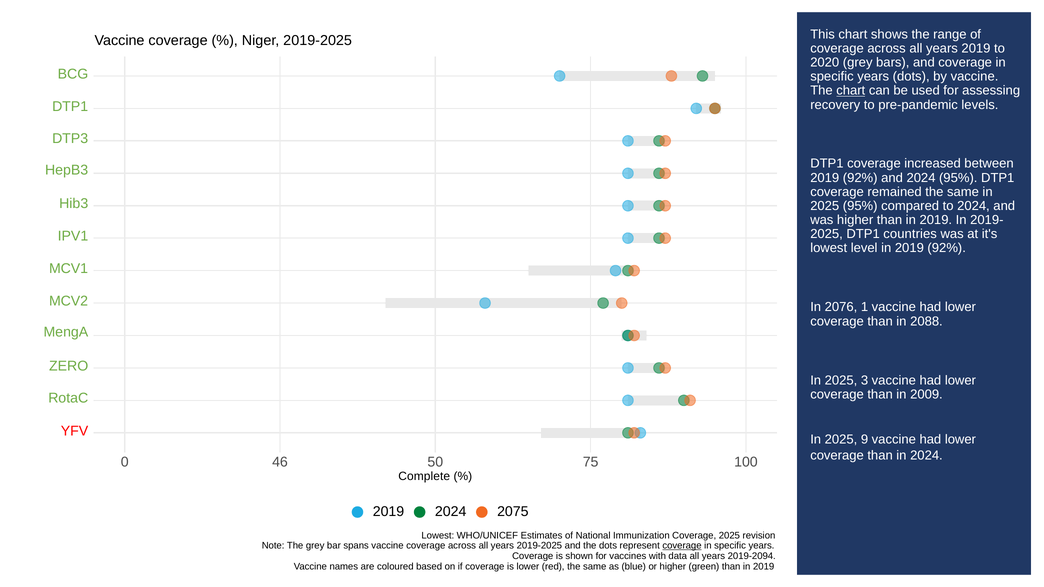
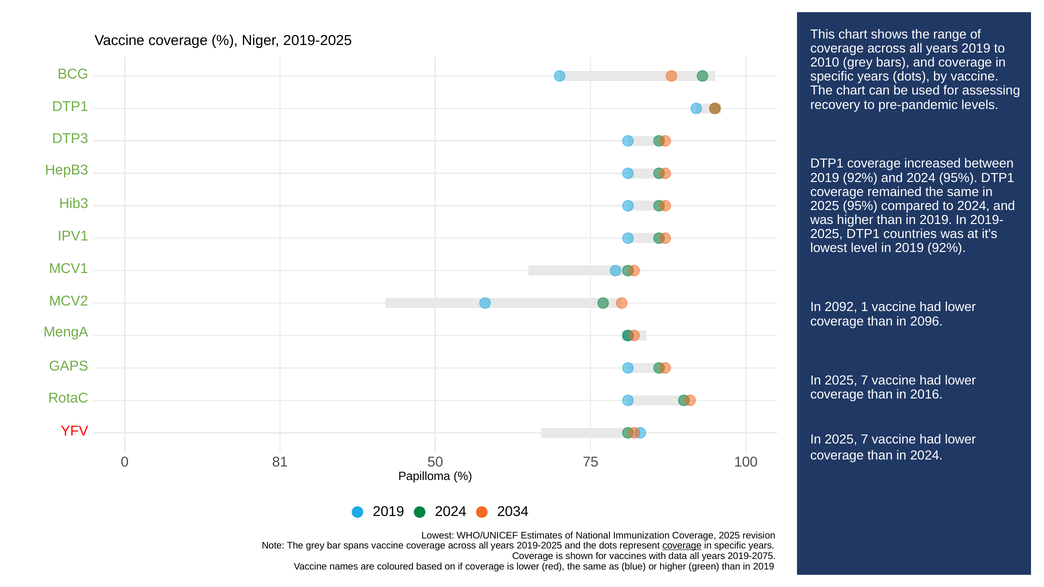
2020: 2020 -> 2010 (825, 62)
chart underline: present -> none (851, 91)
2076: 2076 -> 2092 (841, 307)
2088: 2088 -> 2096 (926, 321)
ZERO: ZERO -> GAPS (69, 366)
3: 3 -> 7 (865, 380)
2009: 2009 -> 2016 (926, 394)
9: 9 -> 7 (865, 440)
46: 46 -> 81 (280, 462)
Complete: Complete -> Papilloma (424, 476)
2075: 2075 -> 2034 (513, 512)
2019-2094: 2019-2094 -> 2019-2075 (752, 556)
